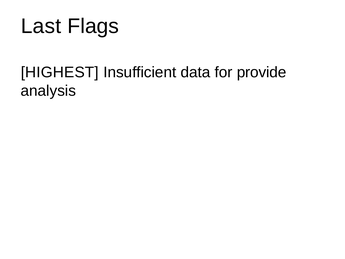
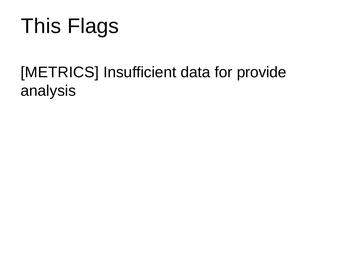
Last: Last -> This (41, 26)
HIGHEST: HIGHEST -> METRICS (60, 72)
